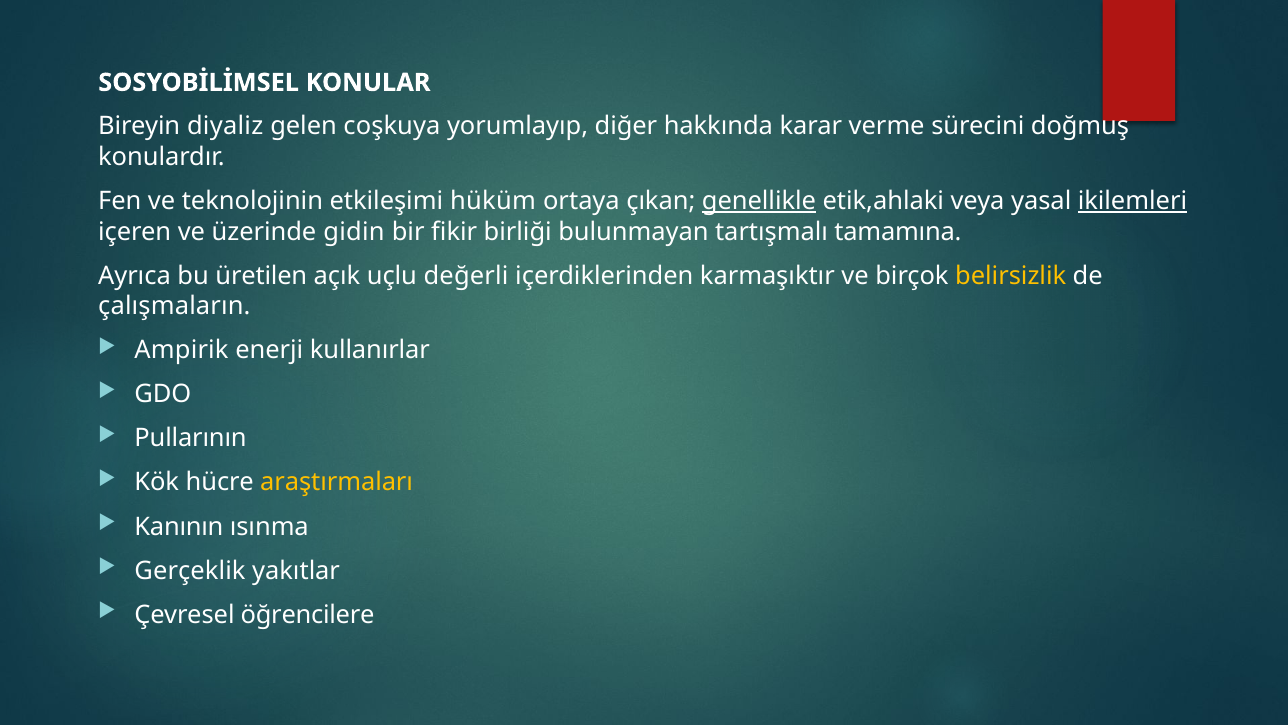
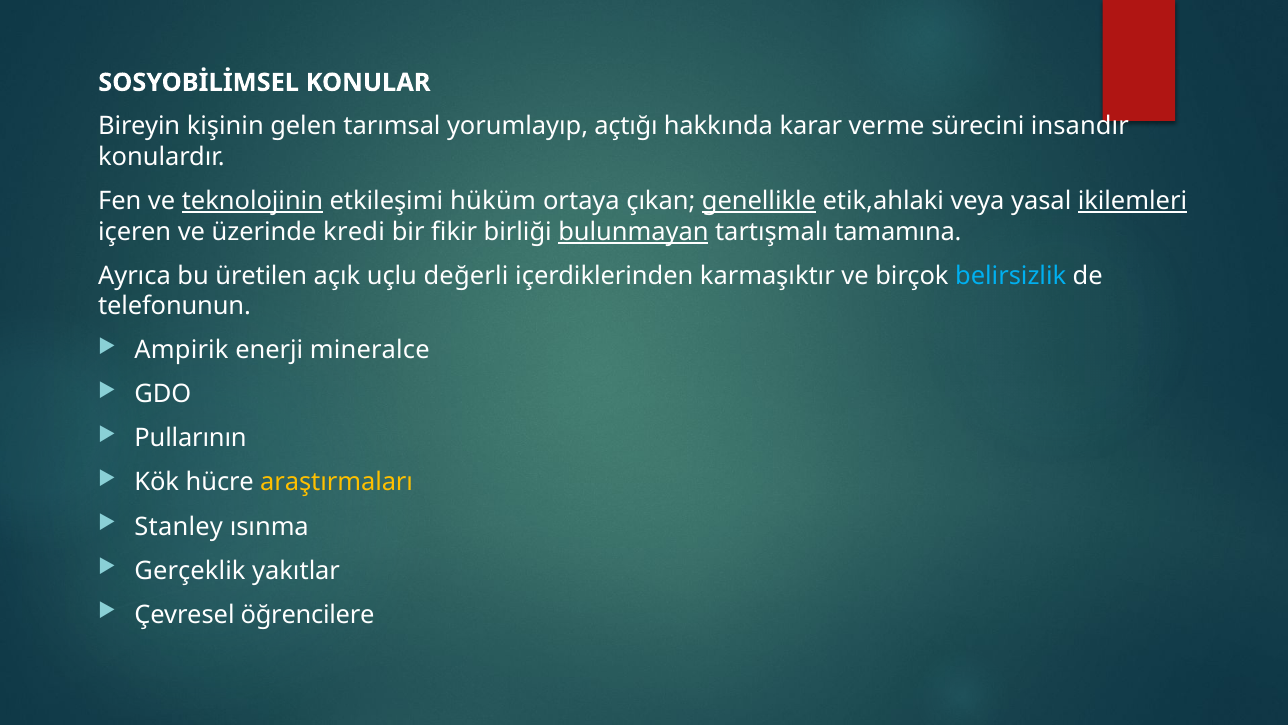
diyaliz: diyaliz -> kişinin (225, 126)
coşkuya: coşkuya -> tarımsal (392, 126)
diğer: diğer -> açtığı (626, 126)
doğmuş: doğmuş -> insandır (1080, 126)
teknolojinin underline: none -> present (252, 201)
gidin: gidin -> kredi (354, 232)
bulunmayan underline: none -> present (633, 232)
belirsizlik colour: yellow -> light blue (1011, 276)
çalışmaların: çalışmaların -> telefonunun (175, 306)
kullanırlar: kullanırlar -> mineralce (370, 350)
Kanının: Kanının -> Stanley (179, 526)
